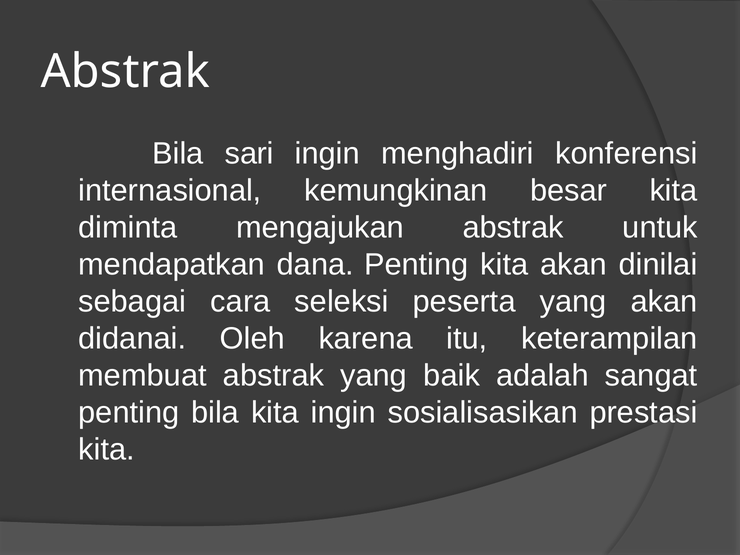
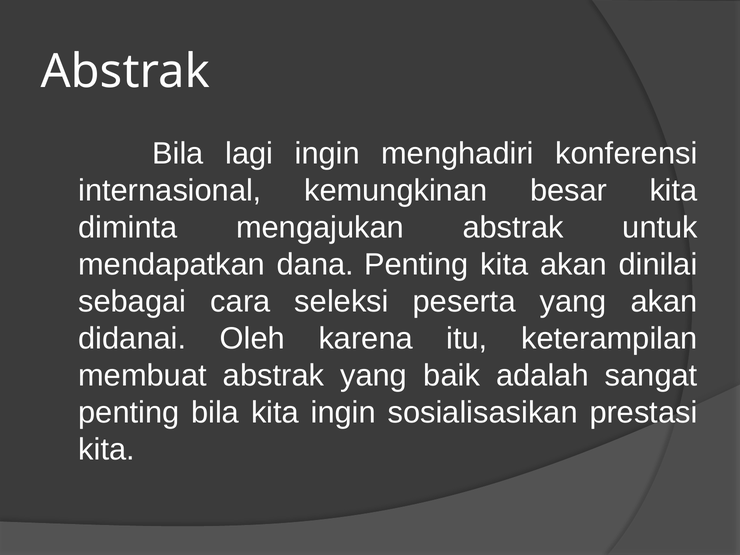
sari: sari -> lagi (249, 154)
